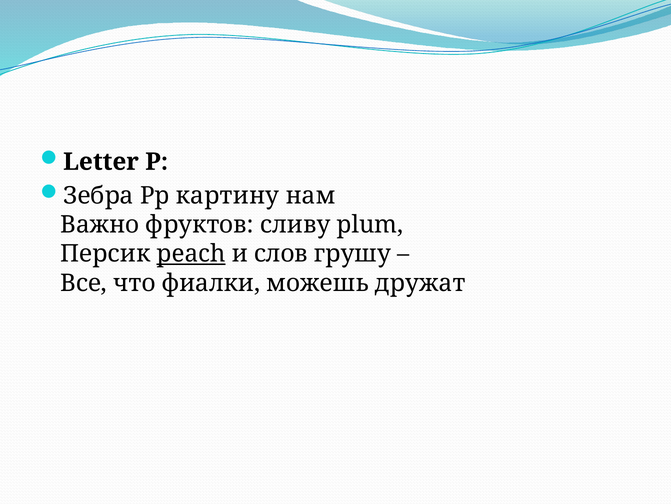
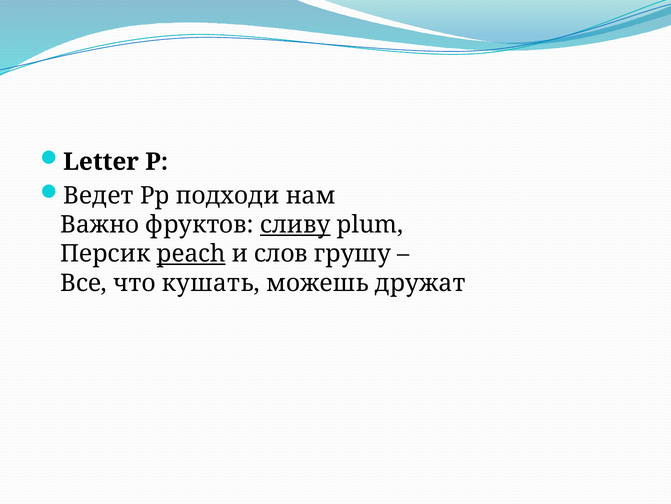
Зебра: Зебра -> Ведет (98, 195)
картину: картину -> подходи (228, 195)
сливу underline: none -> present (295, 225)
фиалки: фиалки -> кушать (211, 283)
